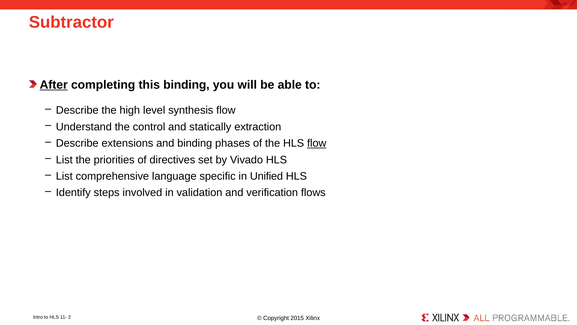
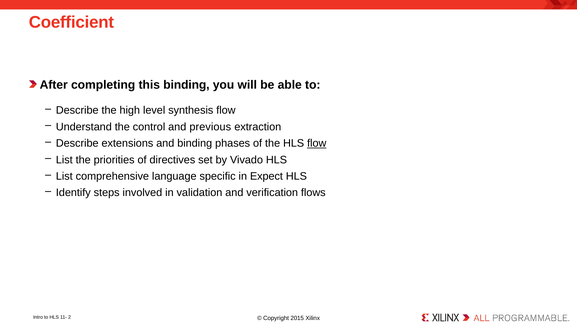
Subtractor: Subtractor -> Coefficient (71, 22)
After underline: present -> none (54, 85)
statically: statically -> previous (210, 127)
Unified: Unified -> Expect (266, 176)
